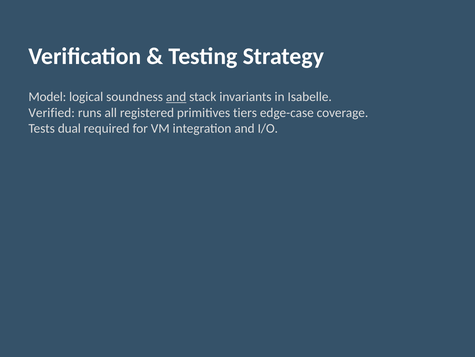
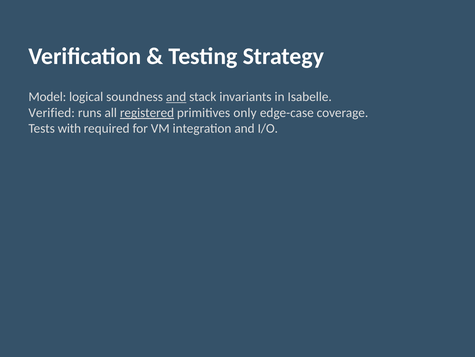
registered underline: none -> present (147, 113)
tiers: tiers -> only (245, 113)
dual: dual -> with (69, 128)
